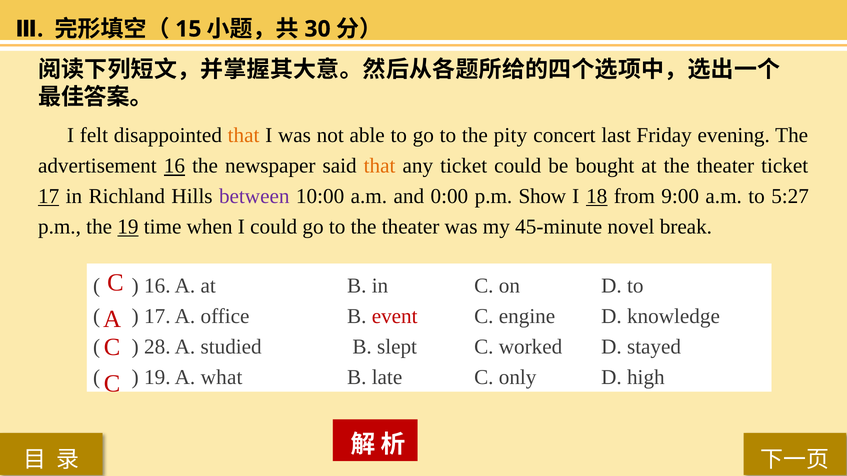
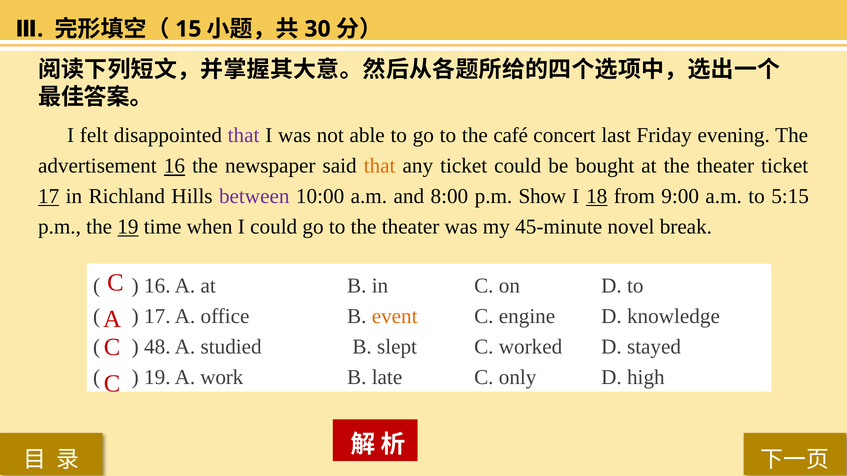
that colour: orange -> purple (244, 135)
pity: pity -> café (511, 135)
0:00: 0:00 -> 8:00 (449, 196)
5:27: 5:27 -> 5:15 (790, 196)
event colour: red -> orange (395, 317)
28: 28 -> 48 (157, 347)
what: what -> work (222, 378)
